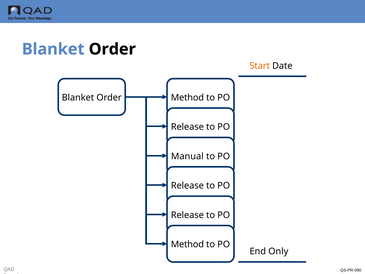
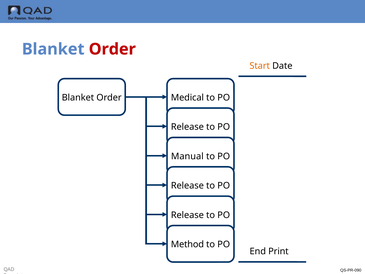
Order colour: black -> red (112, 49)
Order Method: Method -> Medical (187, 97)
Only: Only -> Print (278, 251)
